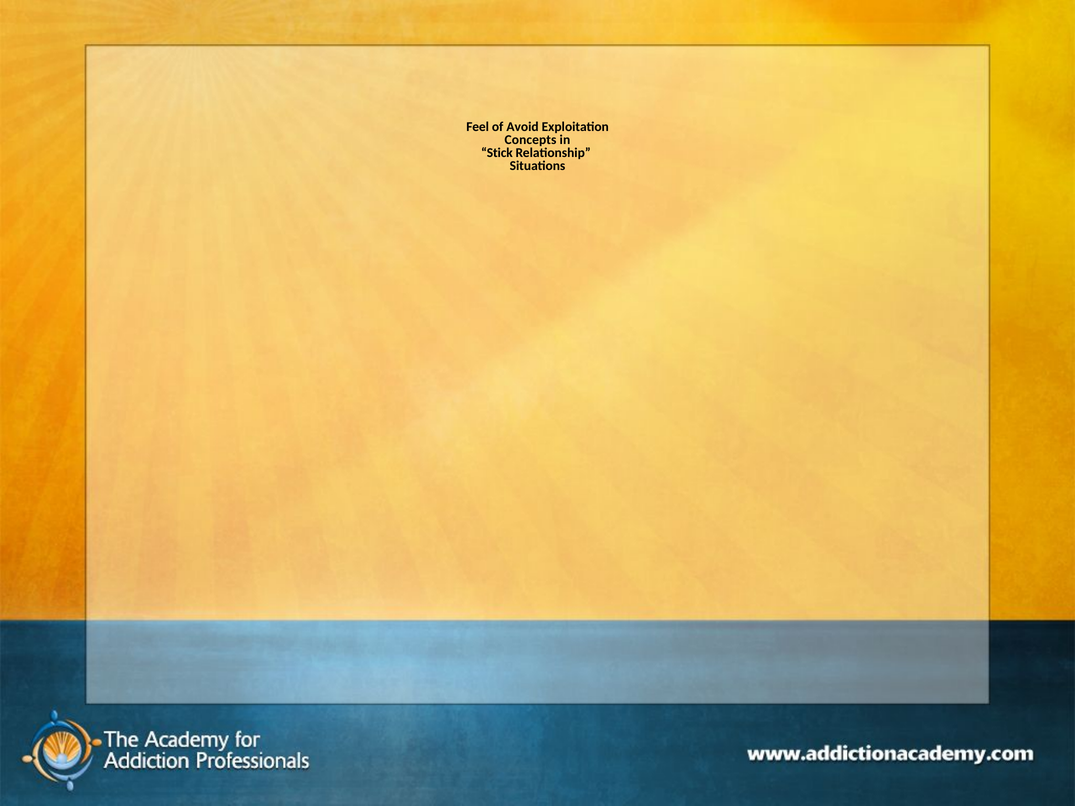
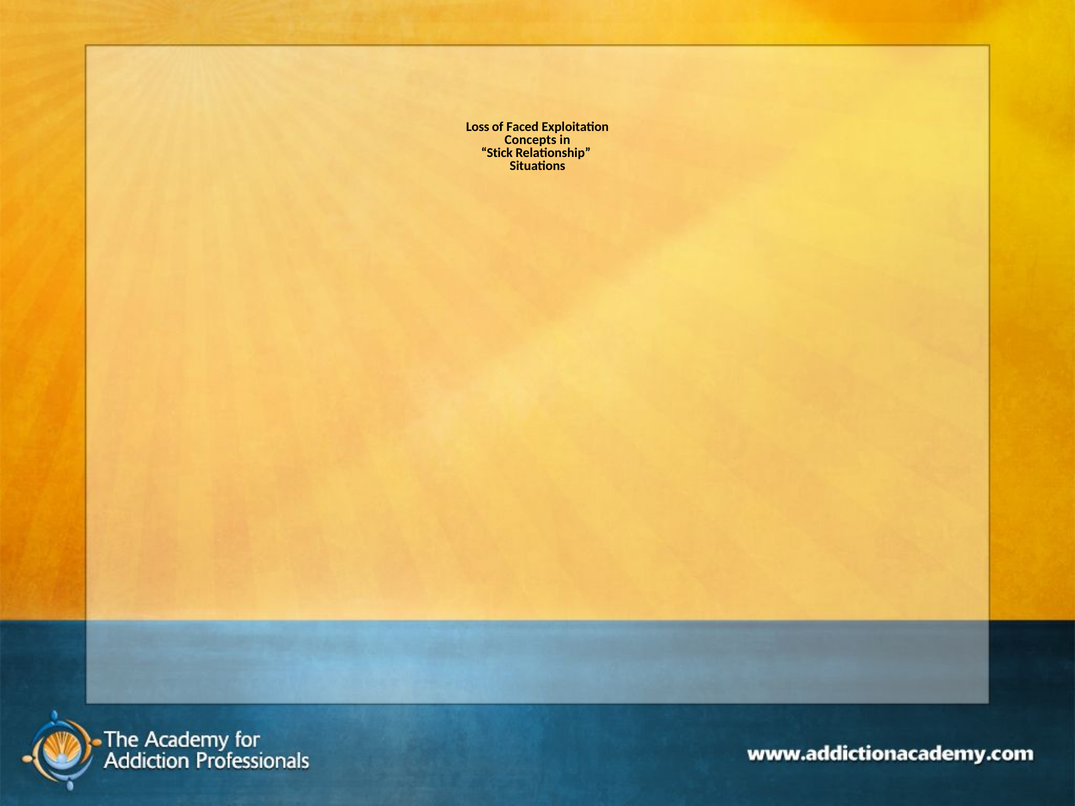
Feel: Feel -> Loss (478, 127)
Avoid: Avoid -> Faced (523, 127)
